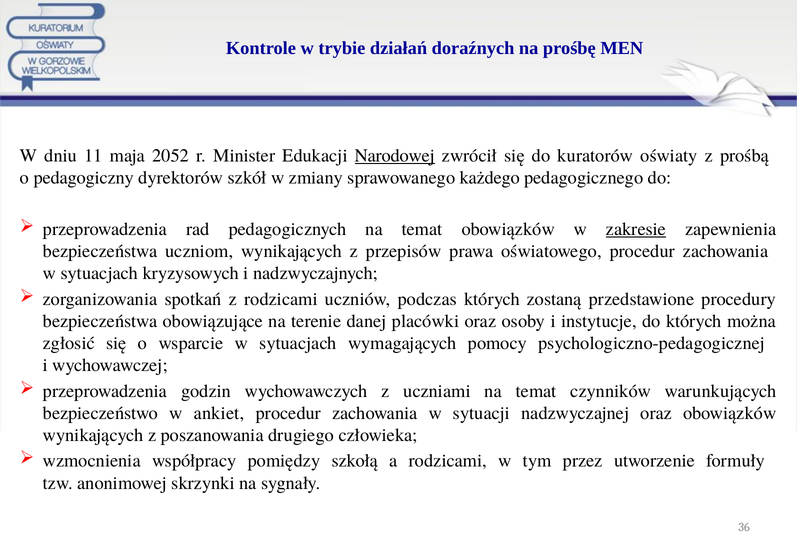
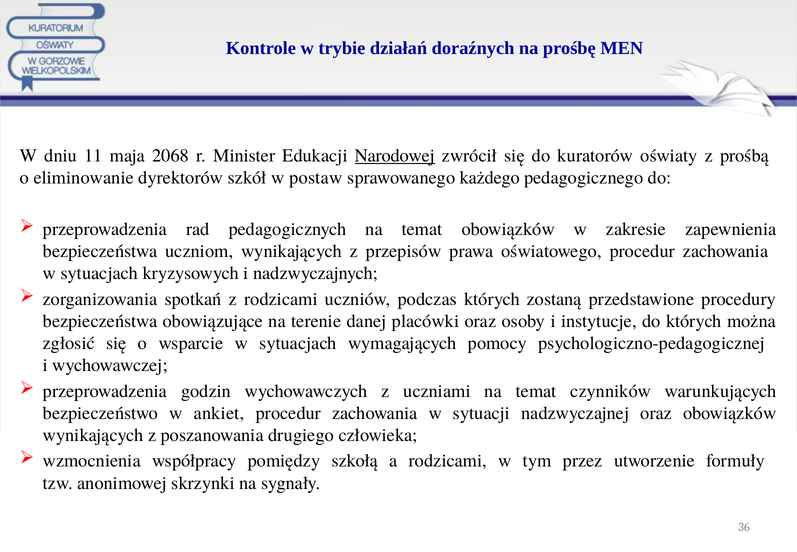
2052: 2052 -> 2068 (171, 155)
pedagogiczny: pedagogiczny -> eliminowanie (84, 177)
zmiany: zmiany -> postaw (316, 177)
zakresie underline: present -> none (636, 229)
